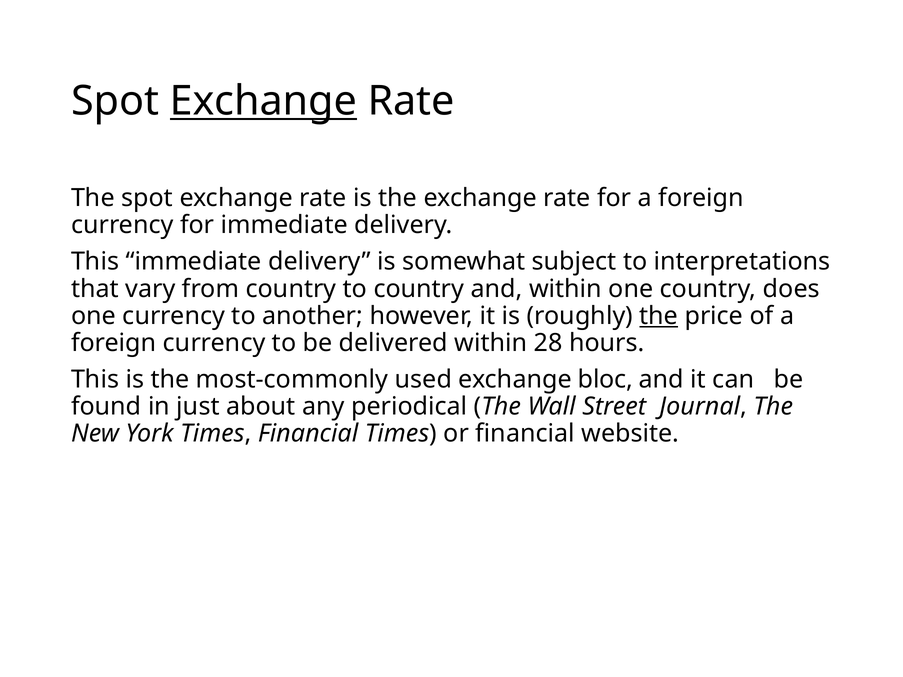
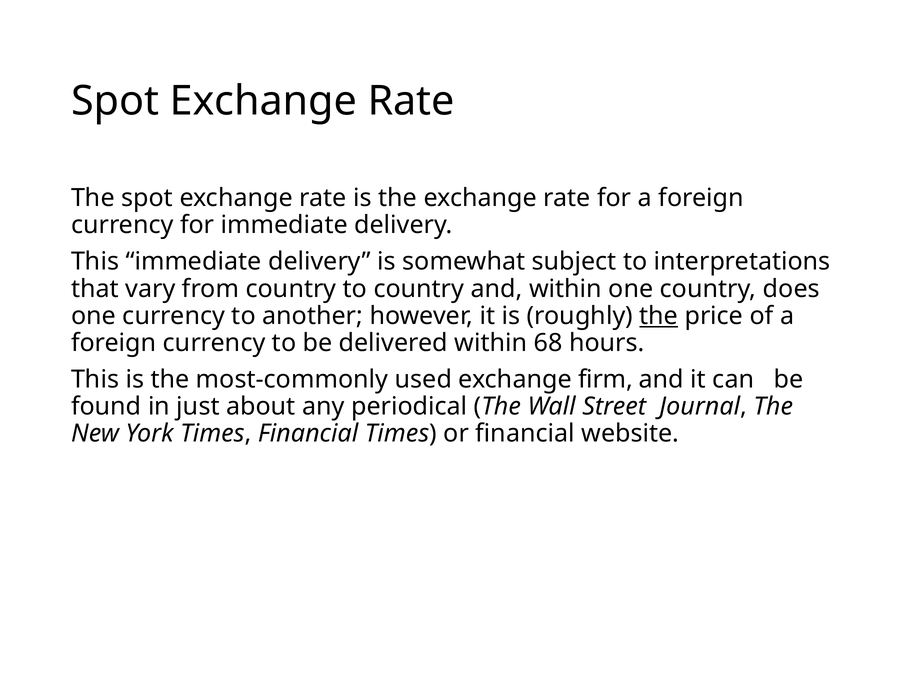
Exchange underline: present -> none (263, 101)
28: 28 -> 68 (548, 343)
bloc: bloc -> firm (605, 380)
